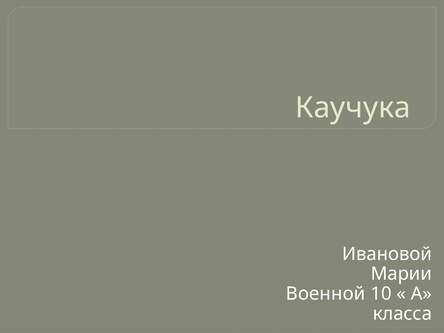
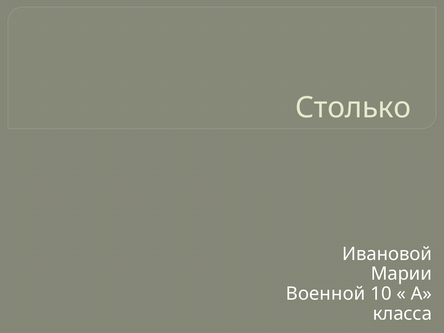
Каучука: Каучука -> Столько (353, 108)
